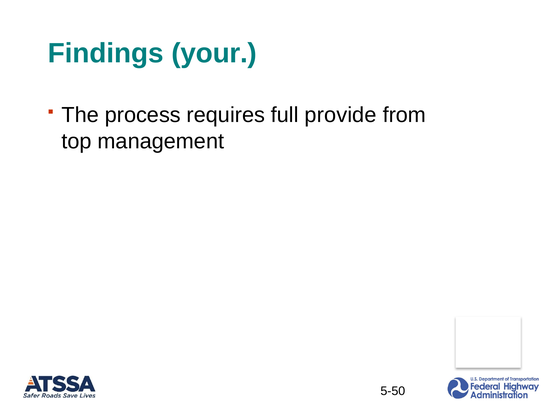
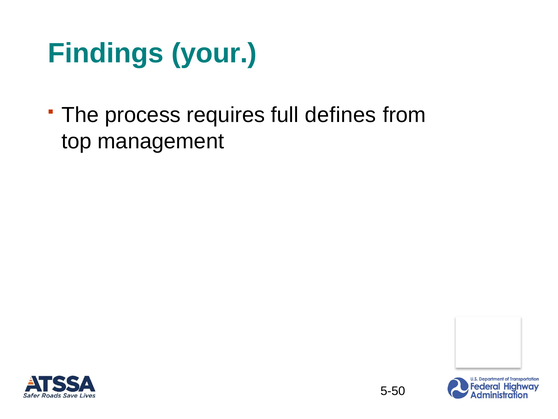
provide: provide -> defines (341, 115)
